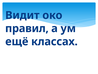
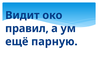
классах: классах -> парную (54, 41)
